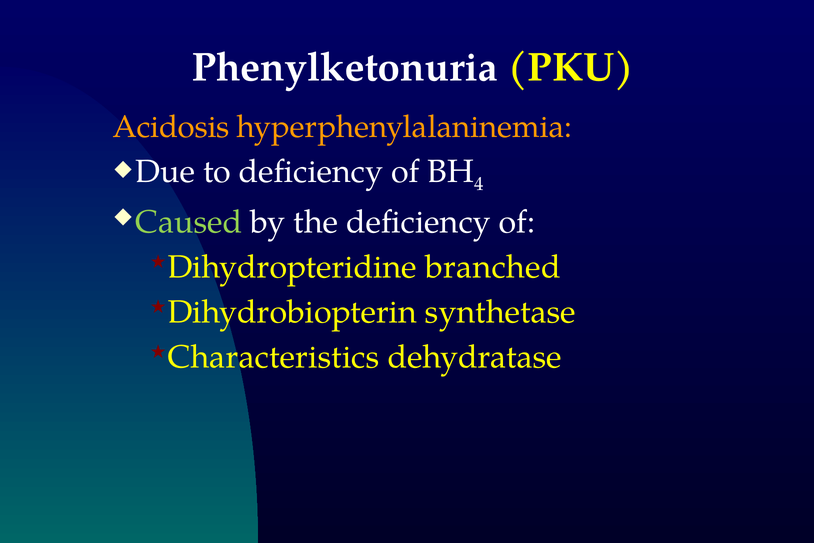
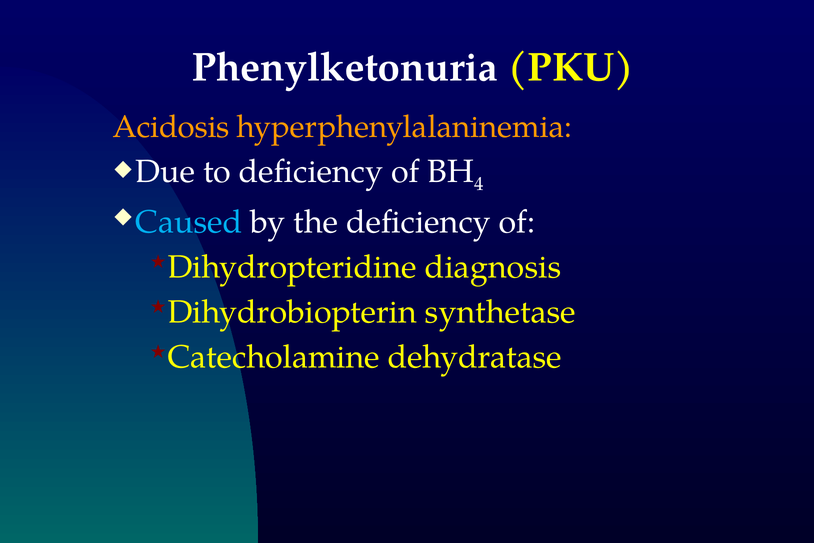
Caused colour: light green -> light blue (189, 222)
branched: branched -> diagnosis (493, 267)
Characteristics: Characteristics -> Catecholamine (274, 357)
